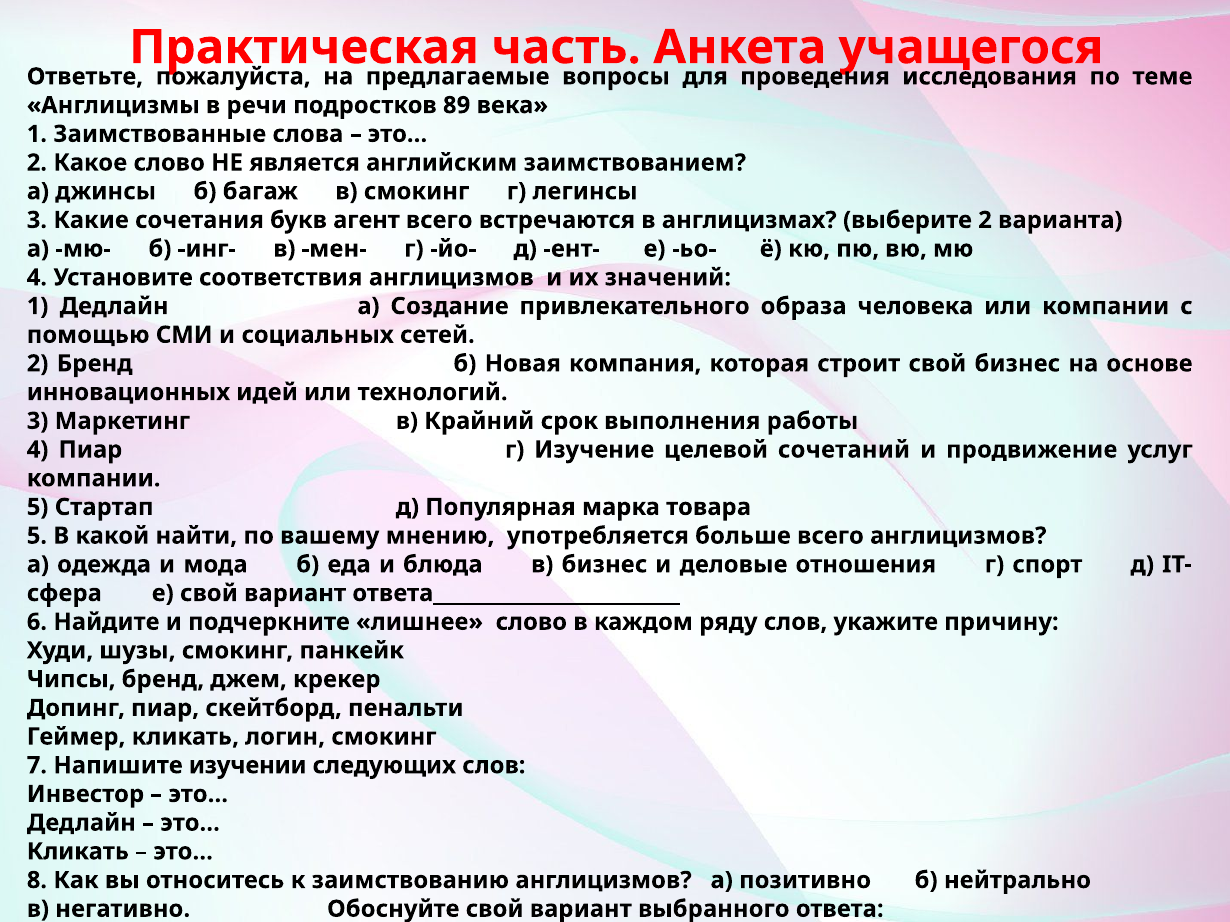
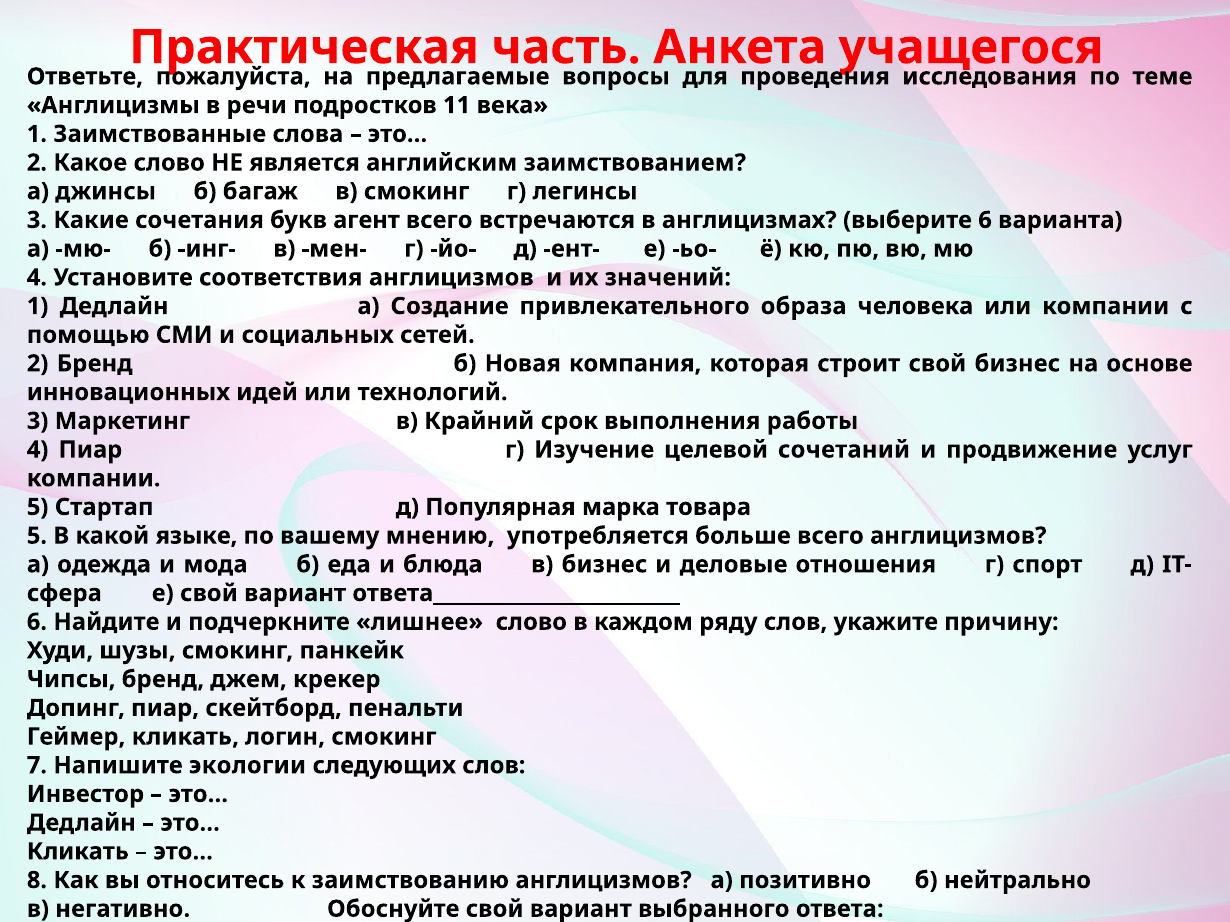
89: 89 -> 11 (457, 105)
выберите 2: 2 -> 6 (985, 220)
найти: найти -> языке (196, 536)
изучении: изучении -> экологии (247, 766)
